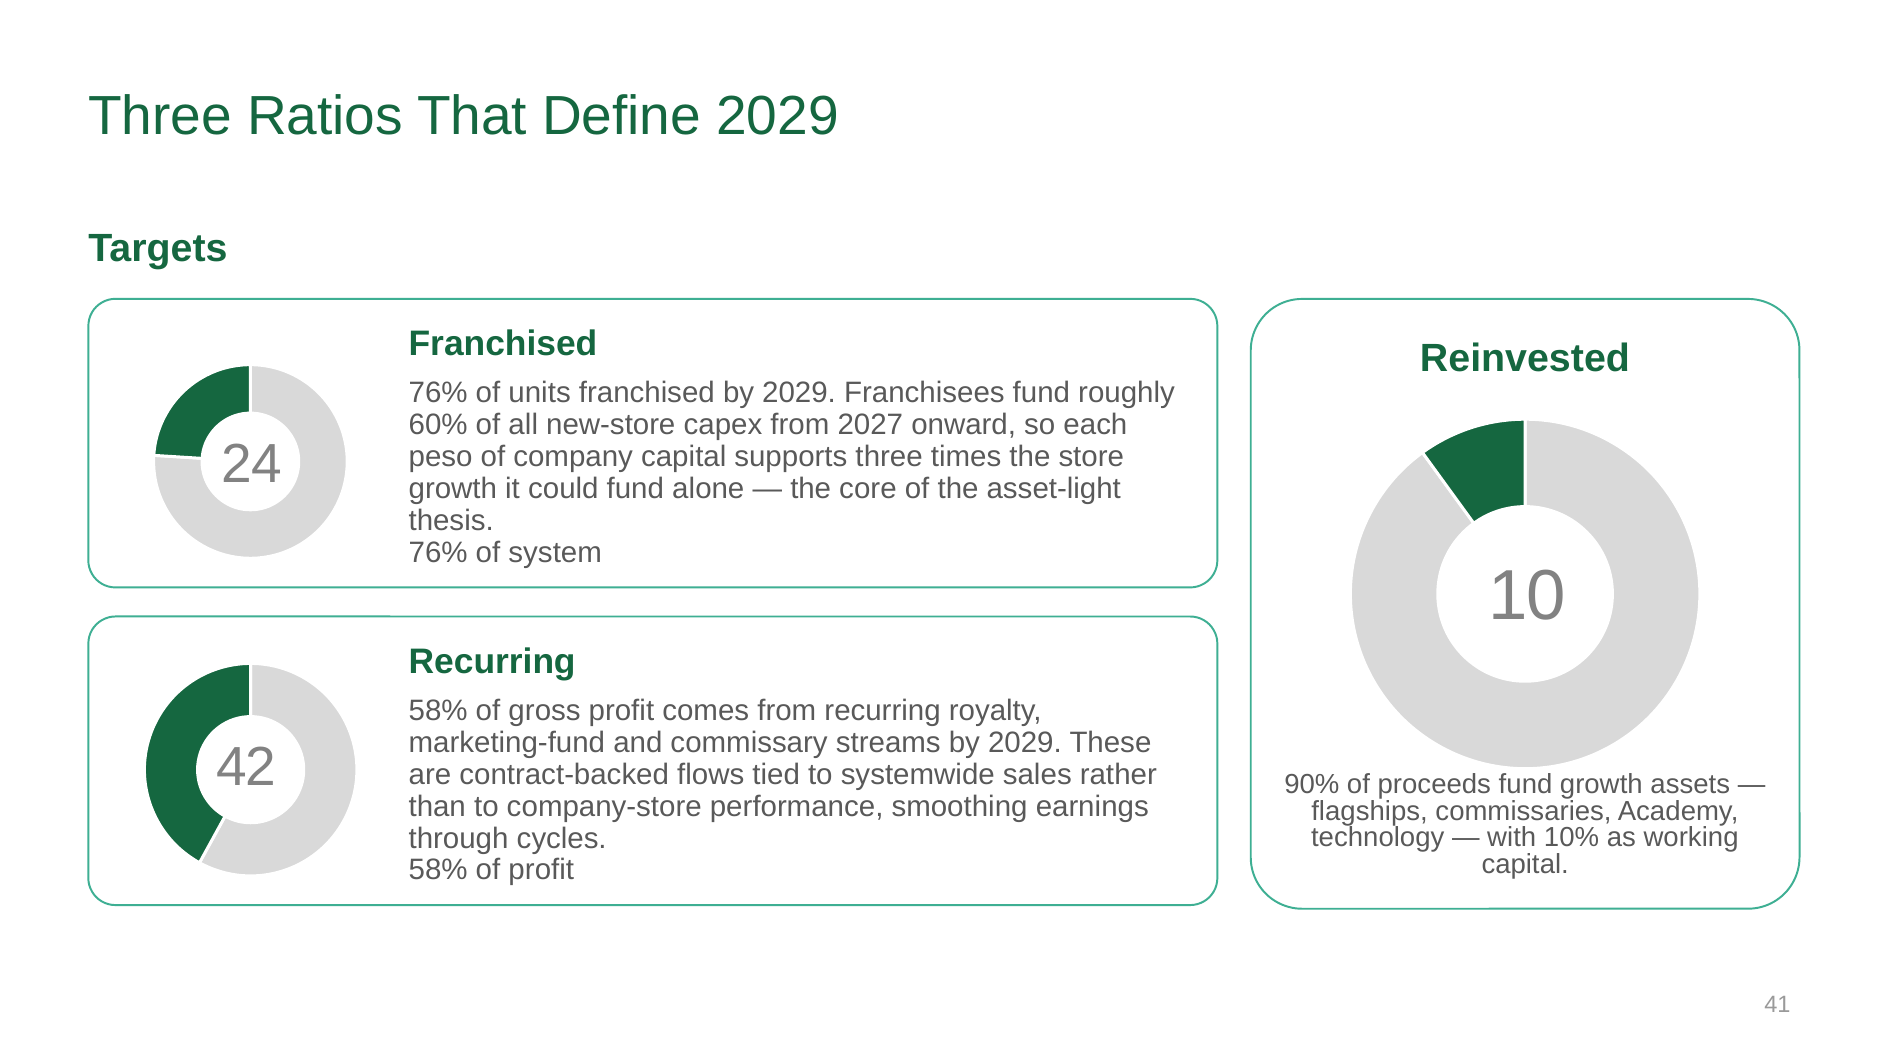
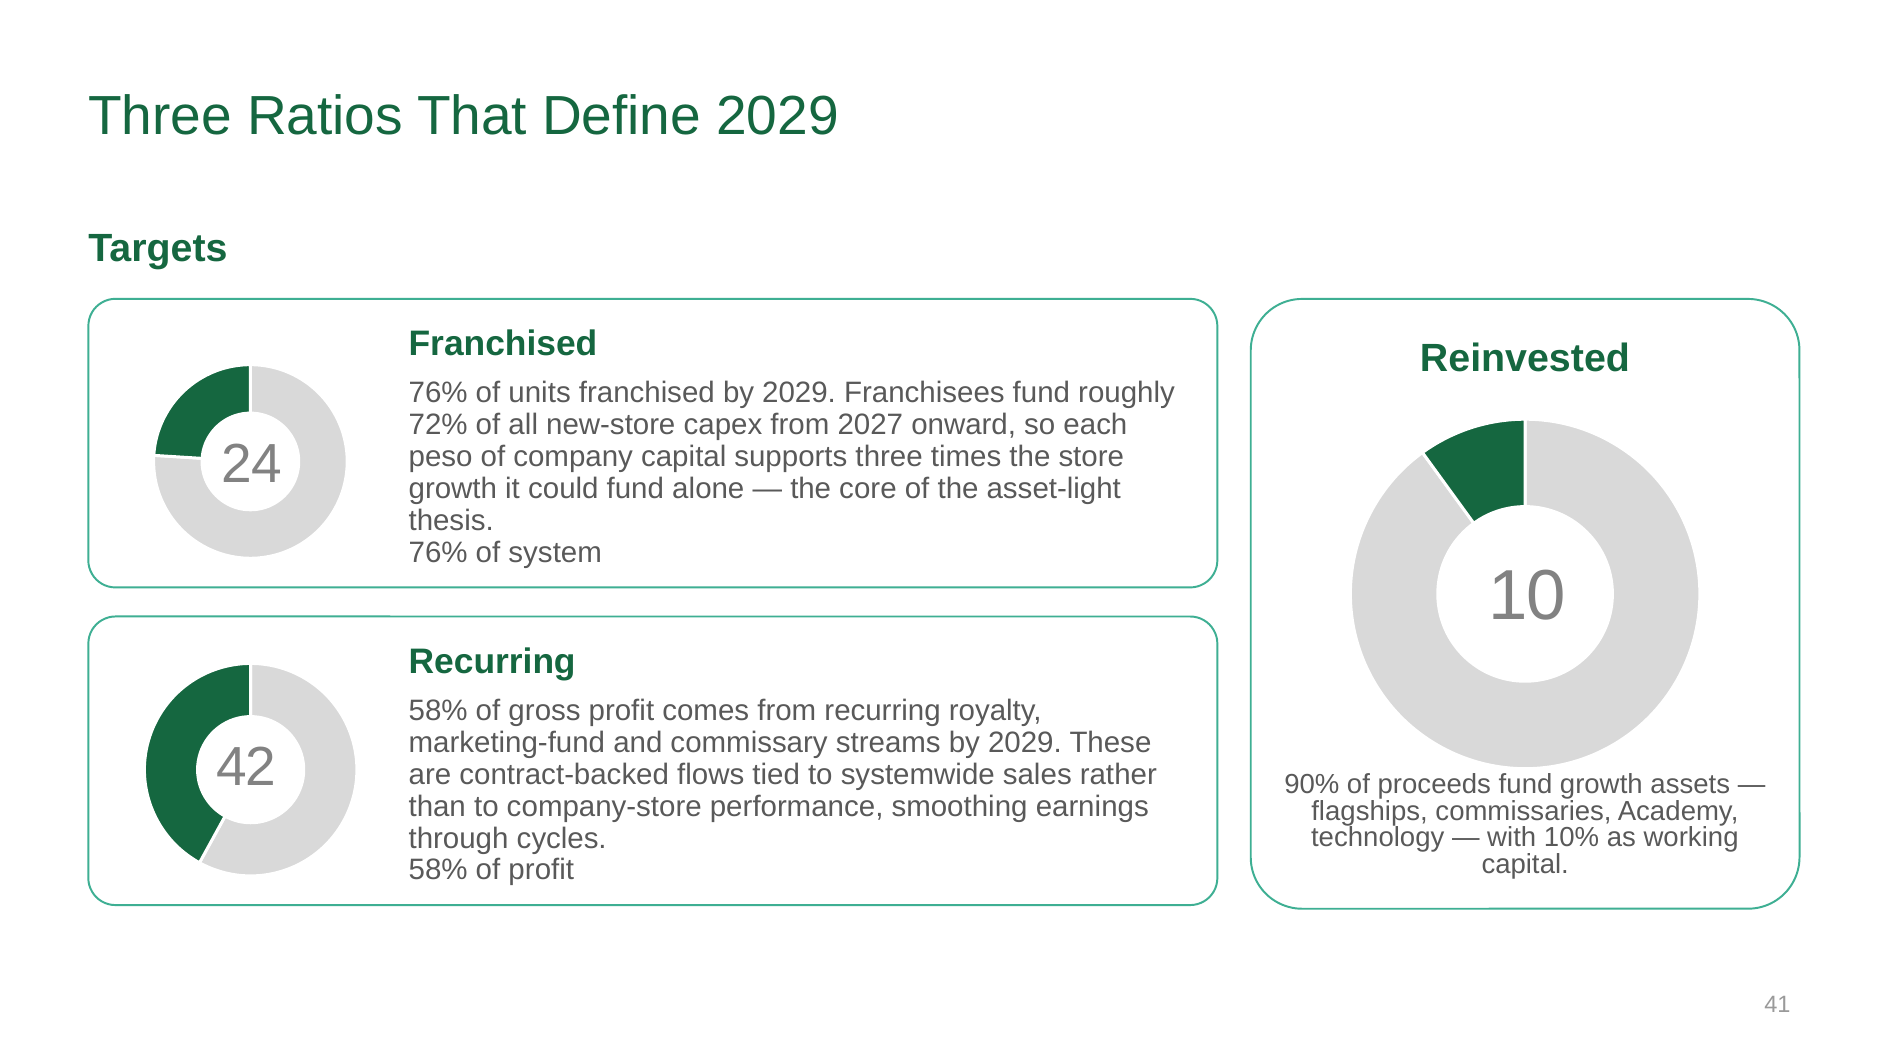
60%: 60% -> 72% (438, 425)
